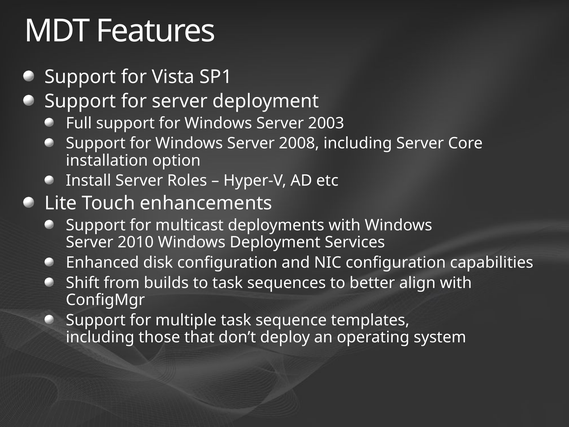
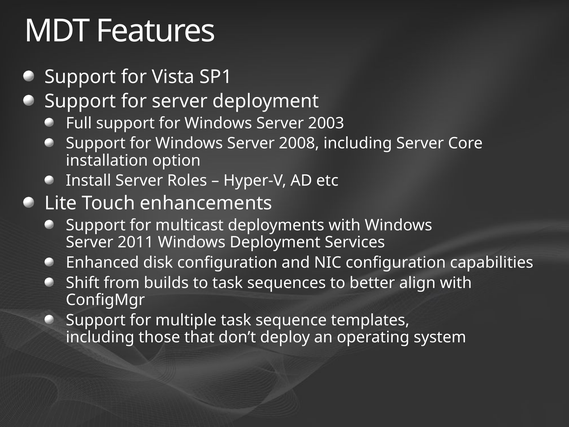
2010: 2010 -> 2011 (136, 242)
